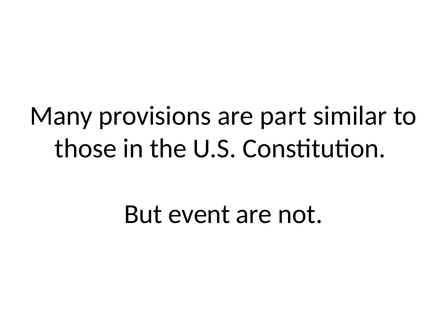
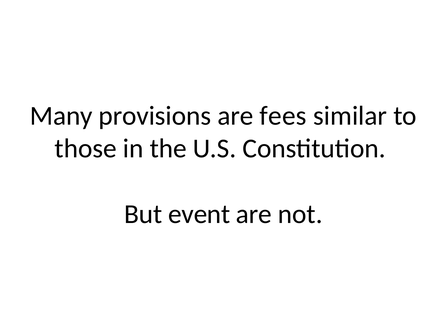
part: part -> fees (283, 116)
